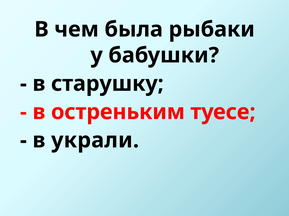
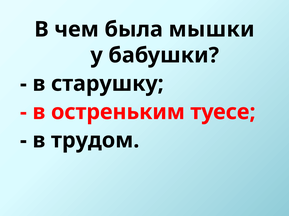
рыбаки: рыбаки -> мышки (212, 29)
украли: украли -> трудом (95, 141)
